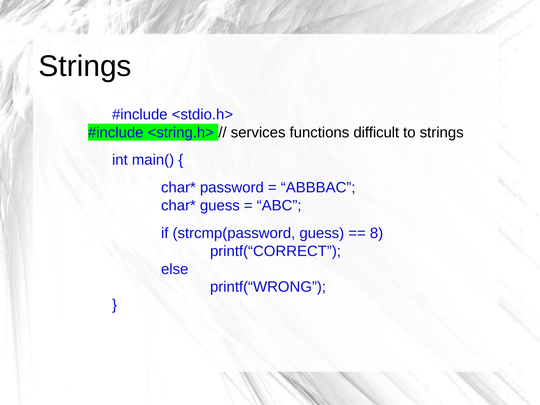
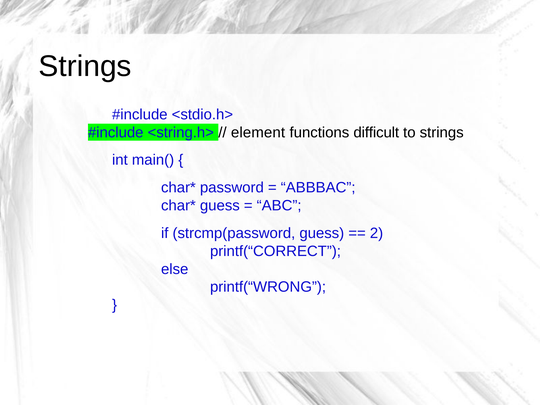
services: services -> element (258, 132)
8: 8 -> 2 (377, 233)
